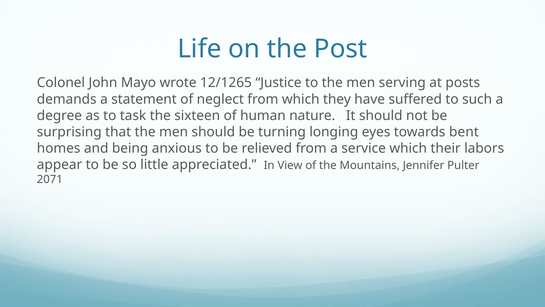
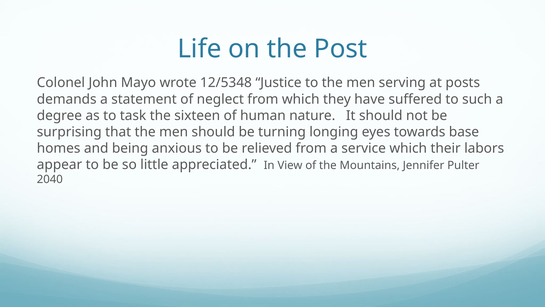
12/1265: 12/1265 -> 12/5348 (226, 83)
bent: bent -> base (464, 132)
2071: 2071 -> 2040 (50, 179)
